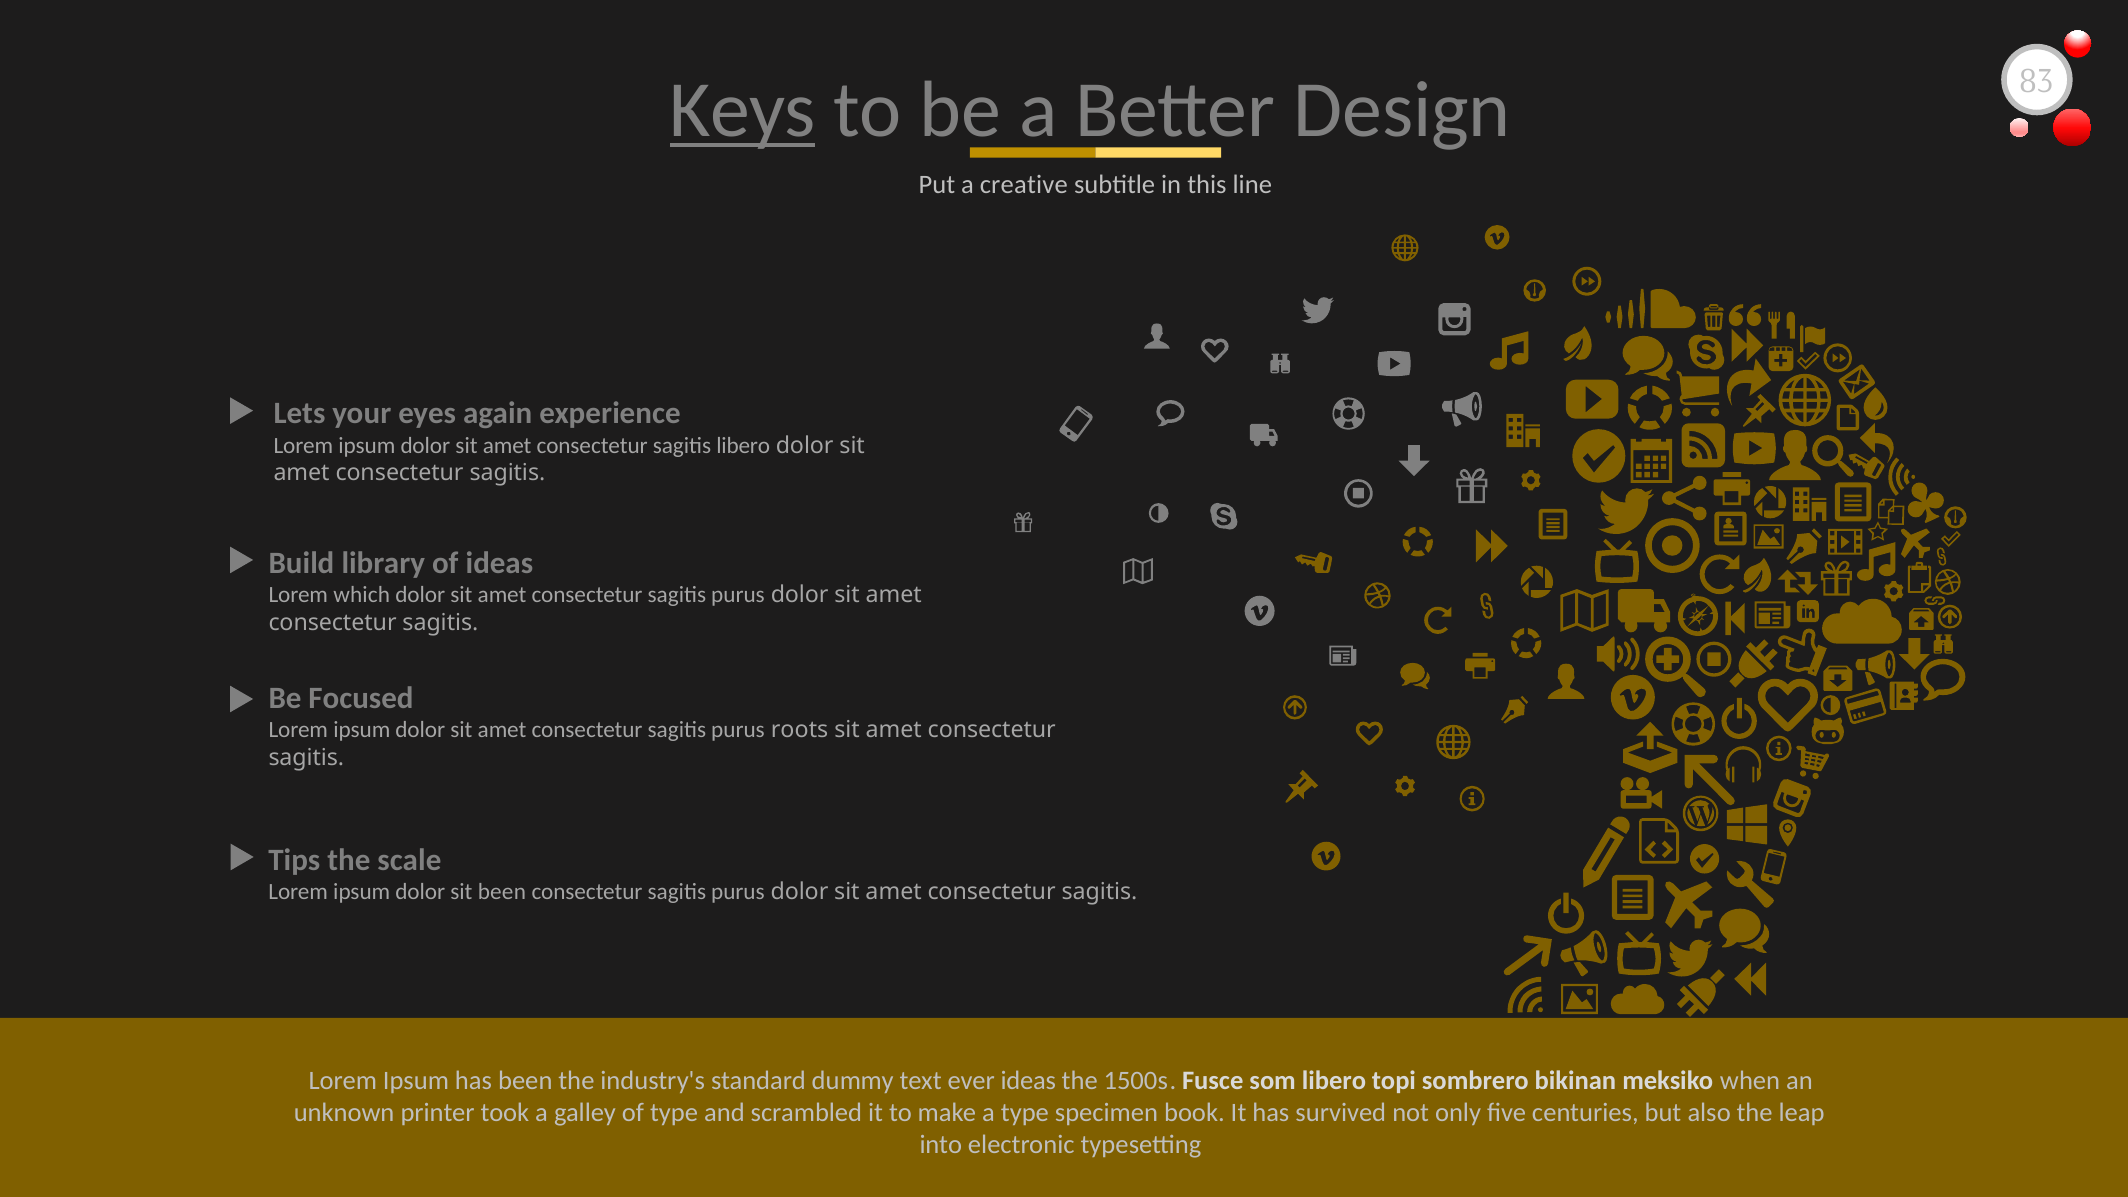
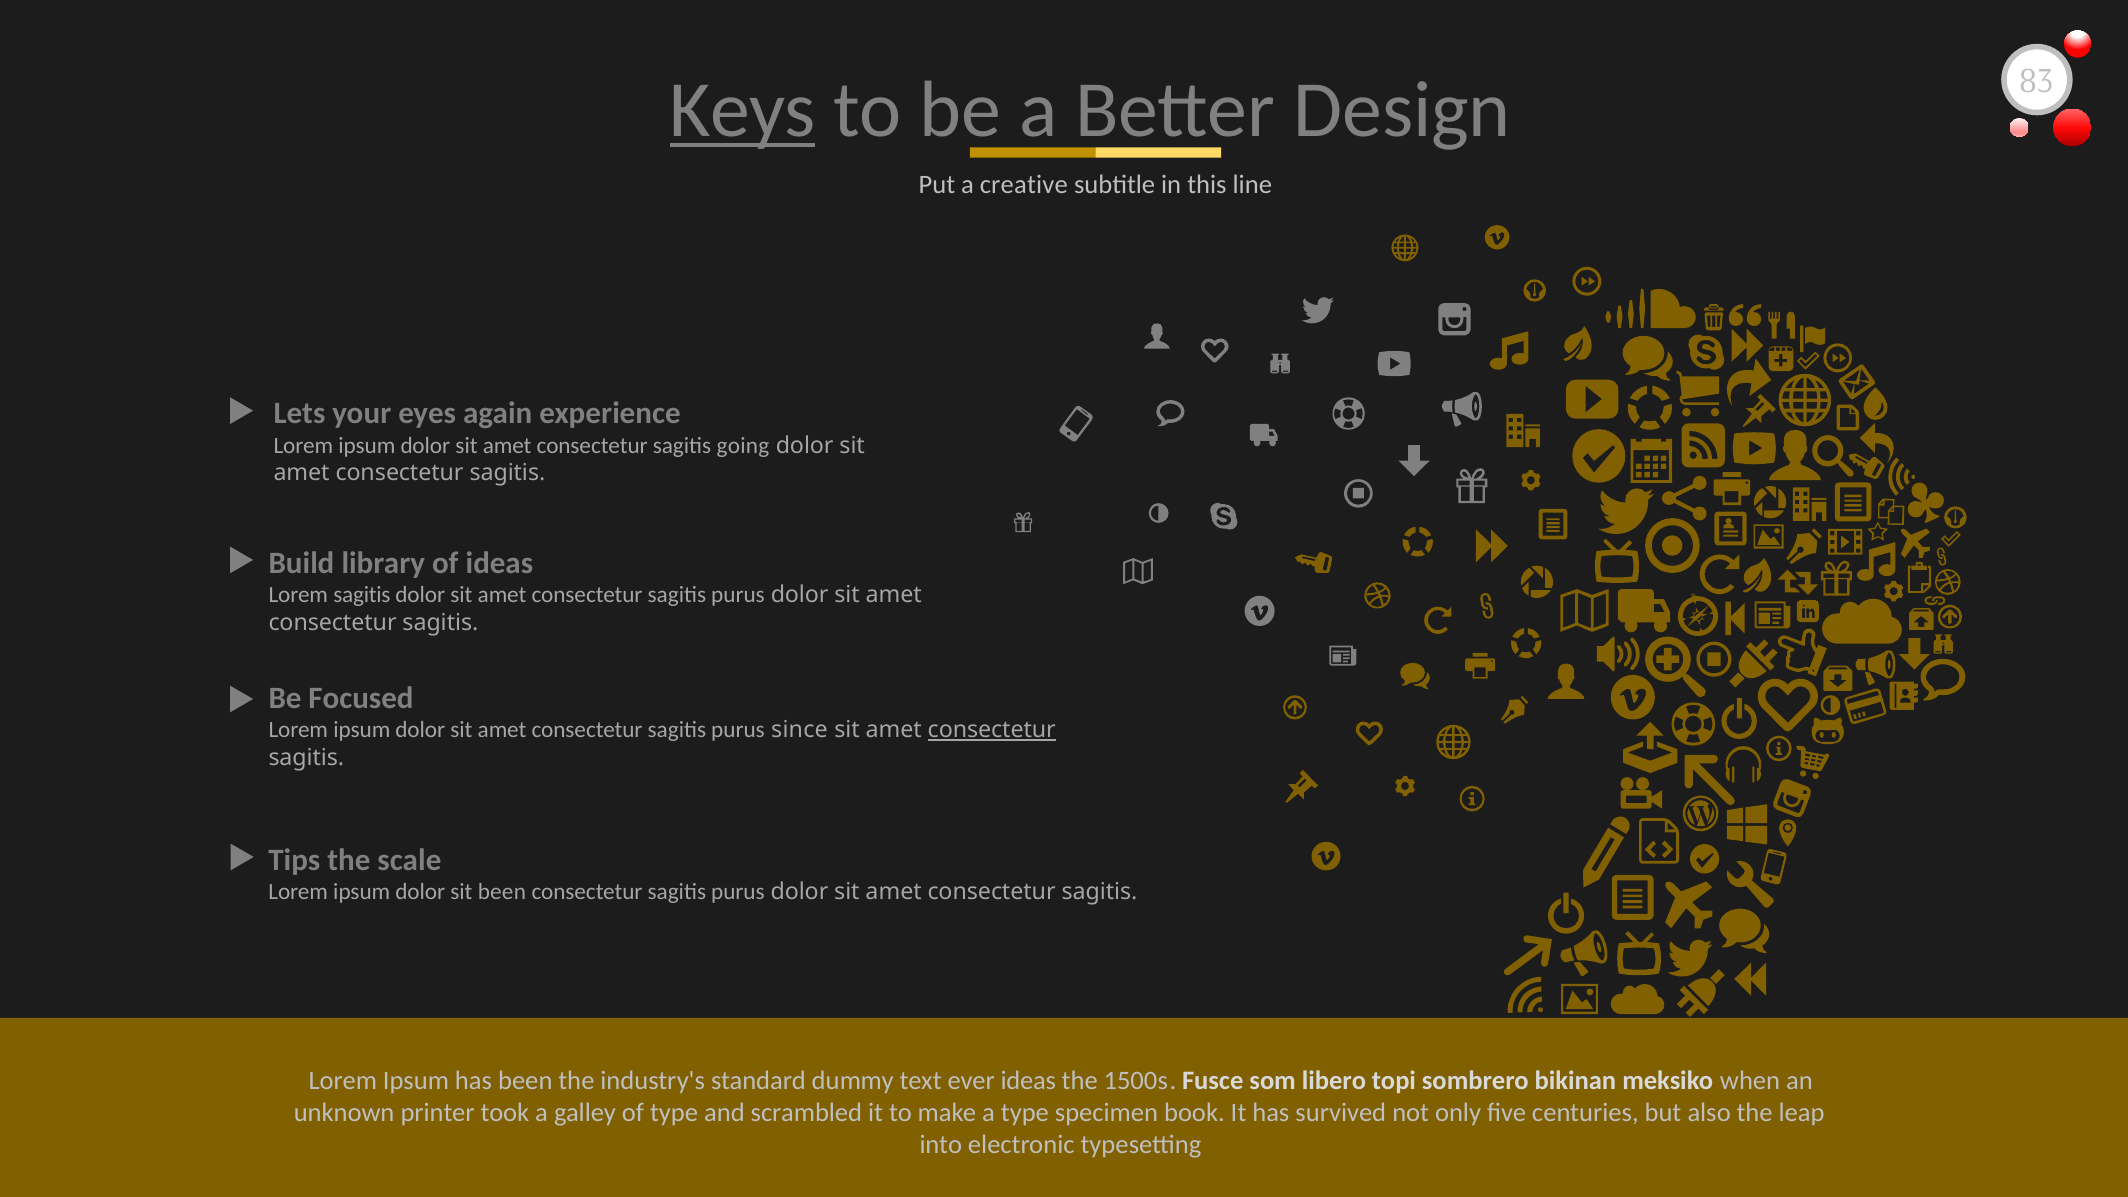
sagitis libero: libero -> going (743, 446)
Lorem which: which -> sagitis (362, 595)
roots: roots -> since (799, 730)
consectetur underline: none -> present (992, 730)
